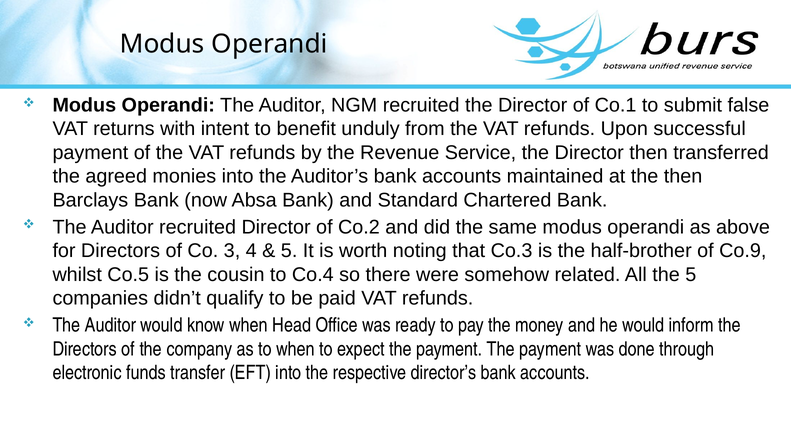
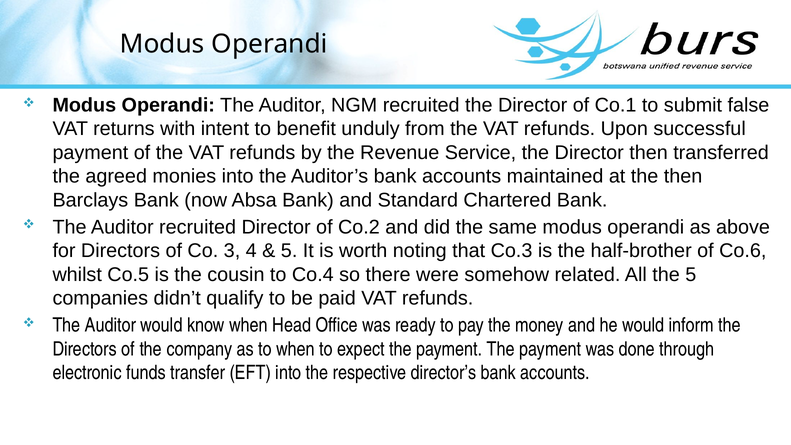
Co.9: Co.9 -> Co.6 (743, 251)
